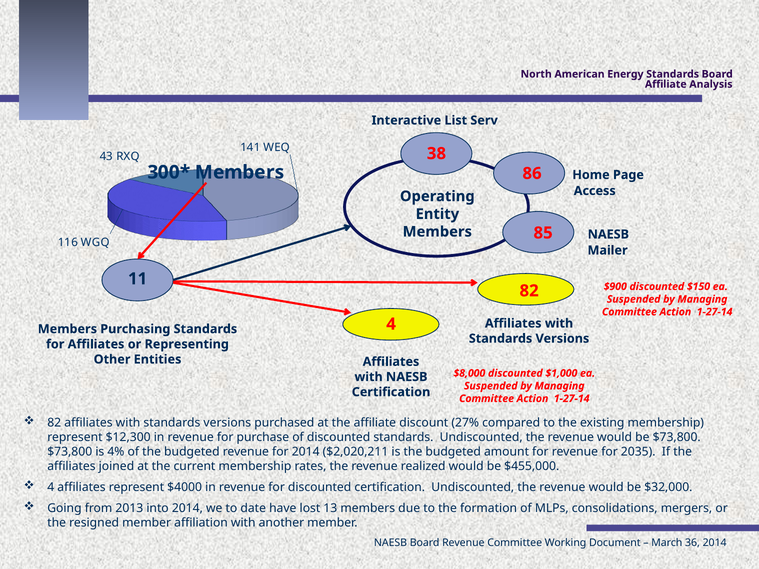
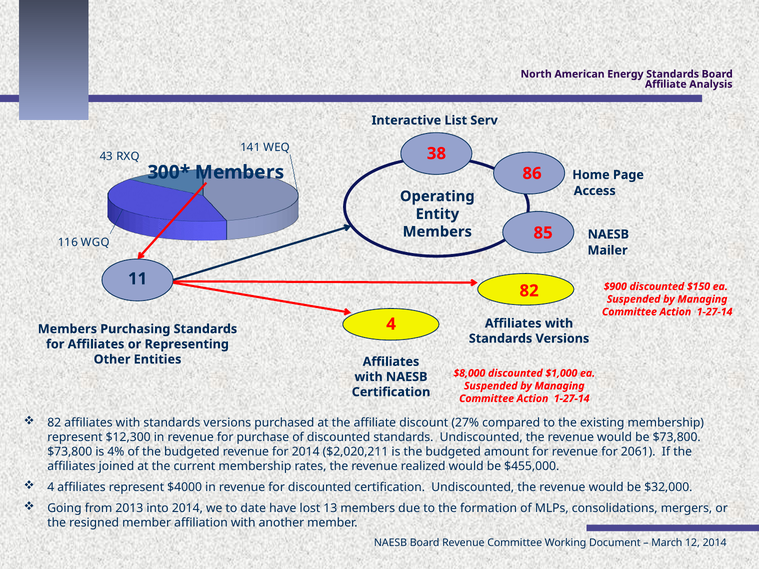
2035: 2035 -> 2061 (638, 452)
36: 36 -> 12 (692, 543)
